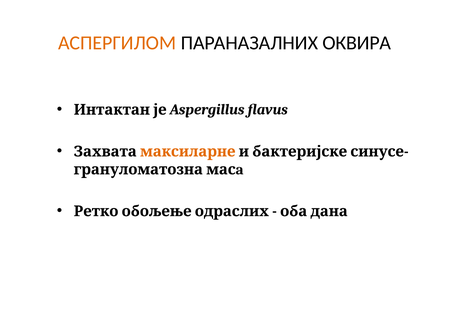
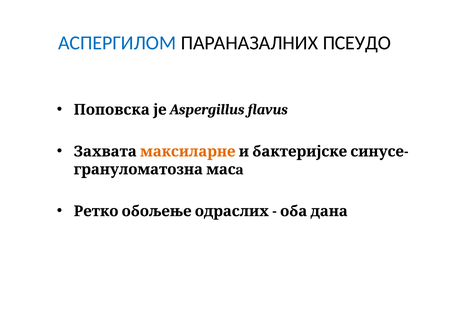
АСПЕРГИЛОМ colour: orange -> blue (117, 43)
ОКВИРА: ОКВИРА -> ПСЕУДО (357, 43)
Интактан: Интактан -> Поповска (112, 110)
